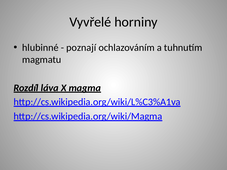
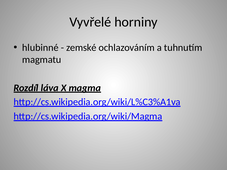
poznají: poznají -> zemské (81, 48)
